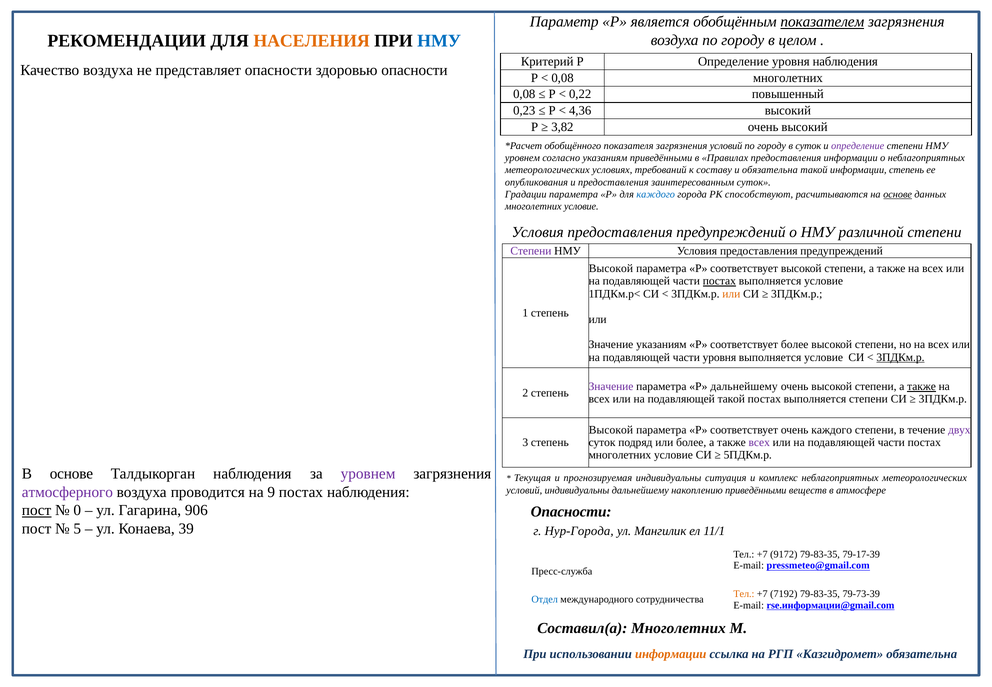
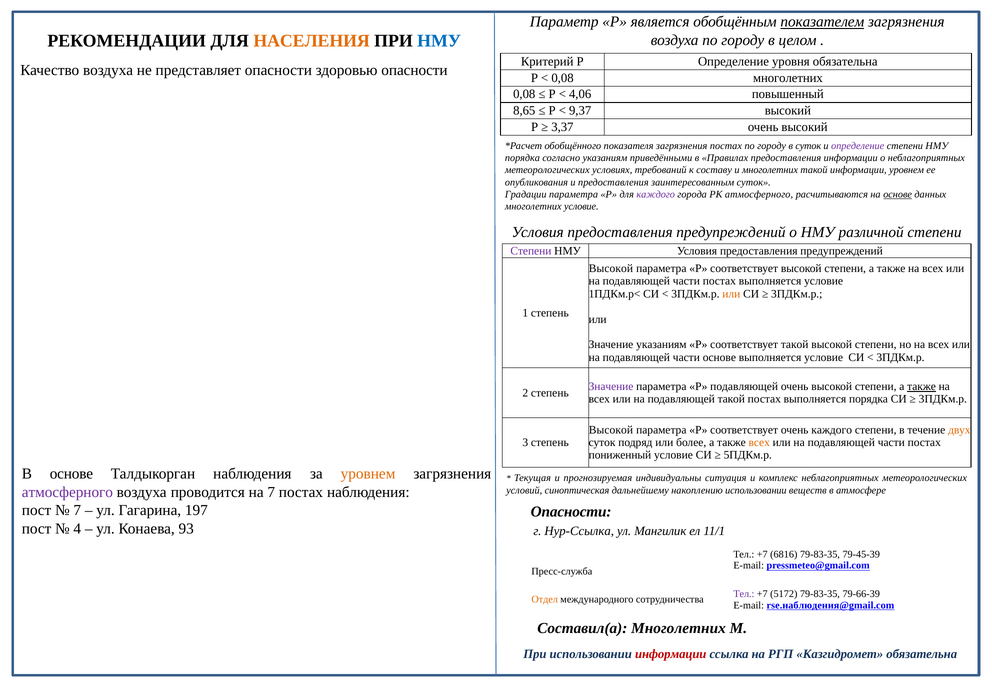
уровня наблюдения: наблюдения -> обязательна (845, 61)
0,22: 0,22 -> 4,06 (580, 94)
0,23: 0,23 -> 8,65 (524, 111)
4,36: 4,36 -> 9,37 (580, 111)
3,82: 3,82 -> 3,37 (562, 127)
загрязнения условий: условий -> постах (726, 146)
уровнем: уровнем -> порядка (522, 158)
и обязательна: обязательна -> многолетних (770, 170)
информации степень: степень -> уровнем (907, 170)
каждого colour: blue -> purple (656, 194)
РК способствуют: способствуют -> атмосферного (759, 194)
постах underline: present -> none (719, 281)
соответствует более: более -> такой (795, 345)
части уровня: уровня -> основе (719, 357)
3ПДКм.р underline: present -> none (900, 357)
Р дальнейшему: дальнейшему -> подавляющей (744, 386)
выполняется степени: степени -> порядка (869, 399)
двух colour: purple -> orange (959, 430)
всех colour: purple -> orange (759, 442)
многолетних: многолетних -> пониженный (620, 455)
уровнем colour: purple -> orange (368, 474)
на 9: 9 -> 7 (271, 492)
условий индивидуальны: индивидуальны -> синоптическая (577, 490)
накоплению приведёнными: приведёнными -> использовании (756, 490)
пост underline: present -> none (37, 510)
0: 0 -> 7 (77, 510)
906: 906 -> 197 (196, 510)
5: 5 -> 4 (77, 528)
39: 39 -> 93 (186, 528)
Нур-Города: Нур-Города -> Нур-Ссылка (579, 531)
9172: 9172 -> 6816 (784, 554)
79-17-39: 79-17-39 -> 79-45-39 (861, 554)
Тел colour: orange -> purple (744, 594)
7192: 7192 -> 5172 (784, 594)
79-73-39: 79-73-39 -> 79-66-39 (861, 594)
Отдел colour: blue -> orange (545, 599)
rse.информации@gmail.com: rse.информации@gmail.com -> rse.наблюдения@gmail.com (830, 605)
информации colour: orange -> red (671, 654)
